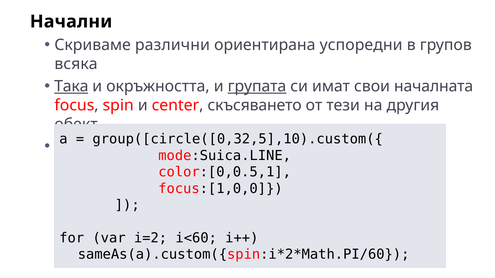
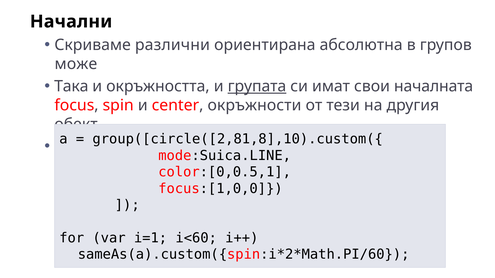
успоредни: успоредни -> абсолютна (361, 45)
всяка: всяка -> може (76, 64)
Така underline: present -> none (71, 86)
скъсяването: скъсяването -> окръжности (254, 105)
group([circle([0,32,5],10).custom({: group([circle([0,32,5],10).custom({ -> group([circle([2,81,8],10).custom({ (238, 139)
i=2: i=2 -> i=1 (151, 238)
